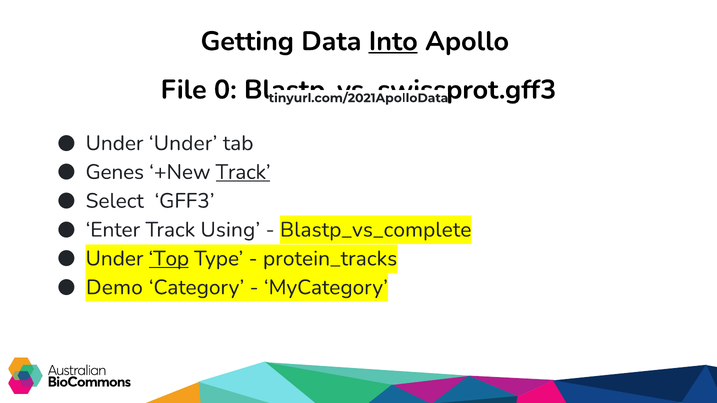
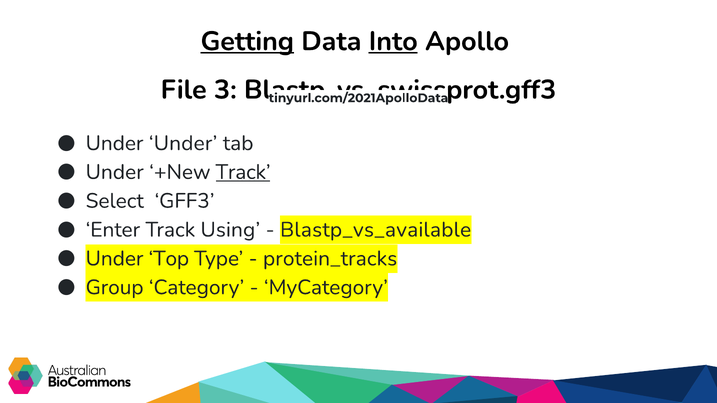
Getting underline: none -> present (247, 41)
0: 0 -> 3 (225, 90)
Genes: Genes -> Under (115, 172)
Blastp_vs_complete: Blastp_vs_complete -> Blastp_vs_available (376, 230)
Top underline: present -> none (169, 259)
Demo: Demo -> Group (115, 288)
